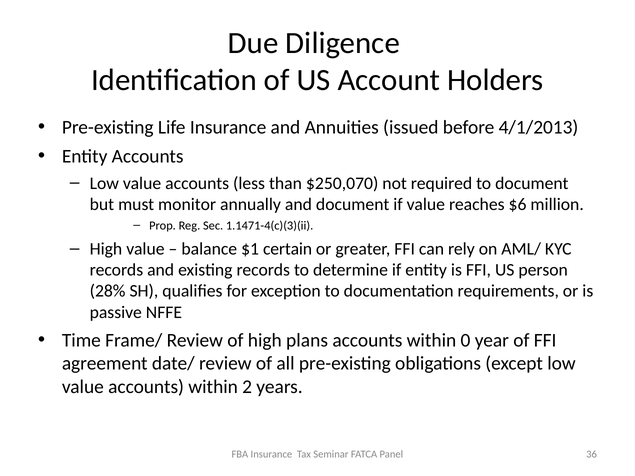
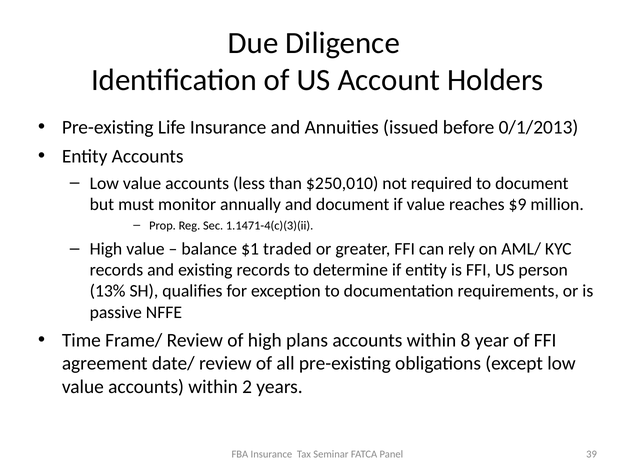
4/1/2013: 4/1/2013 -> 0/1/2013 (539, 127)
$250,070: $250,070 -> $250,010 (342, 183)
$6: $6 -> $9 (518, 204)
certain: certain -> traded (287, 249)
28%: 28% -> 13% (108, 291)
0: 0 -> 8 (465, 340)
36: 36 -> 39 (592, 455)
